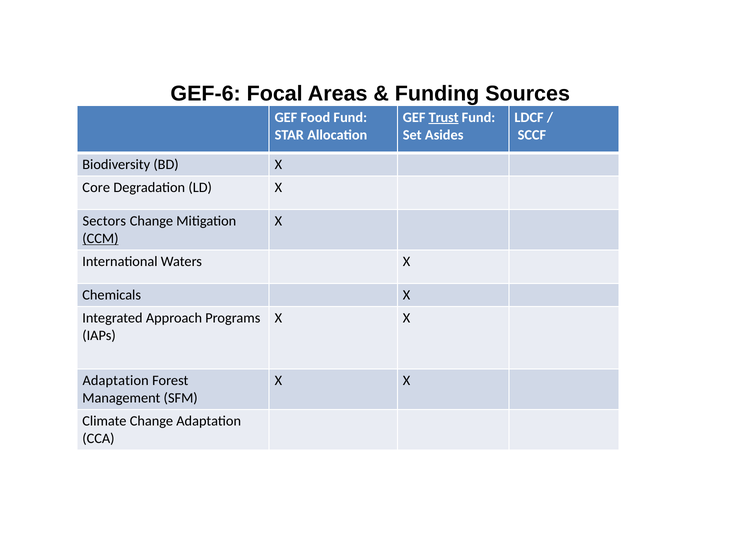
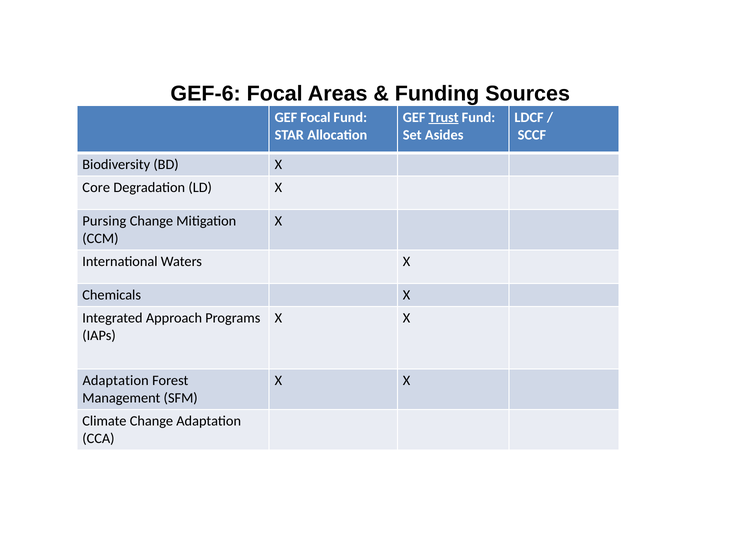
GEF Food: Food -> Focal (315, 117)
Sectors: Sectors -> Pursing (104, 221)
CCM underline: present -> none (100, 239)
